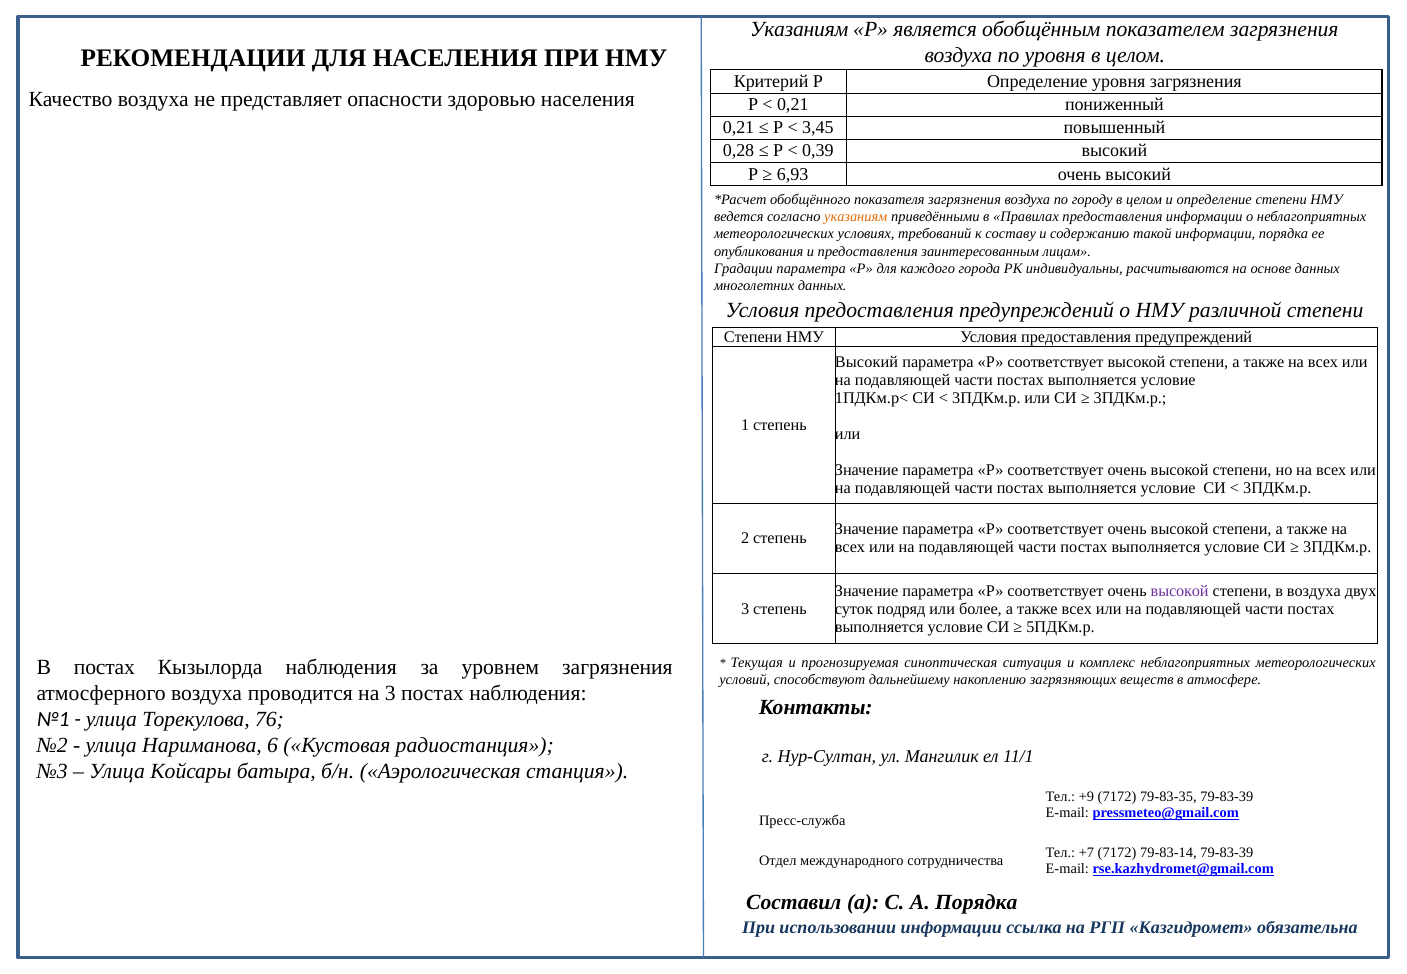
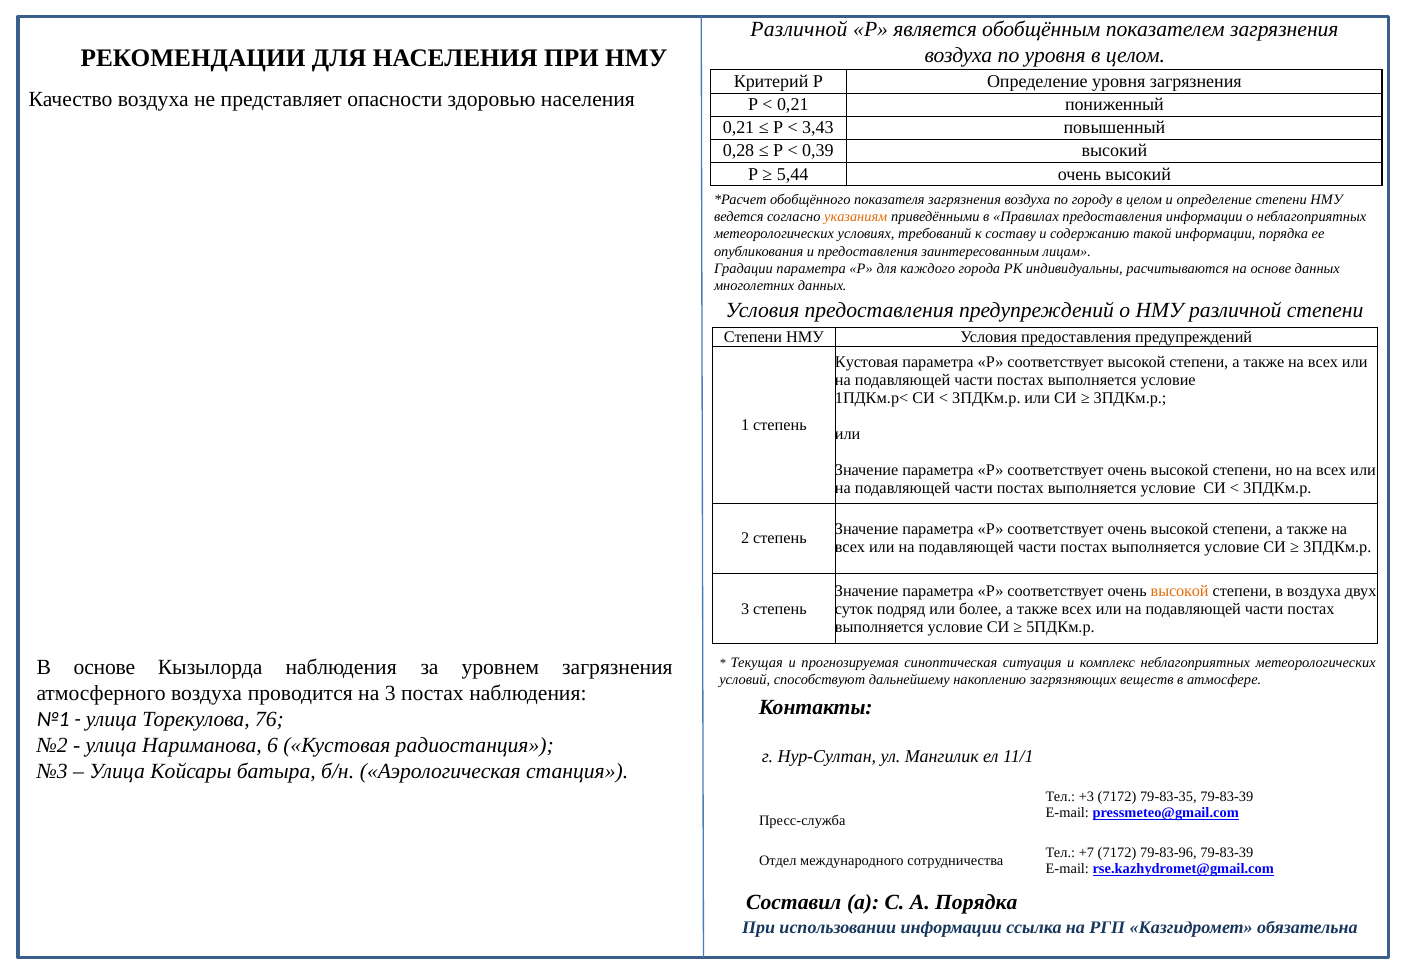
Указаниям: Указаниям -> Различной (799, 29)
3,45: 3,45 -> 3,43 (818, 128)
6,93: 6,93 -> 5,44 (793, 174)
Высокий: Высокий -> Кустовая (867, 362)
высокой colour: purple -> orange (1180, 591)
В постах: постах -> основе (104, 667)
+9: +9 -> +3 (1086, 797)
79-83-14: 79-83-14 -> 79-83-96 (1168, 853)
